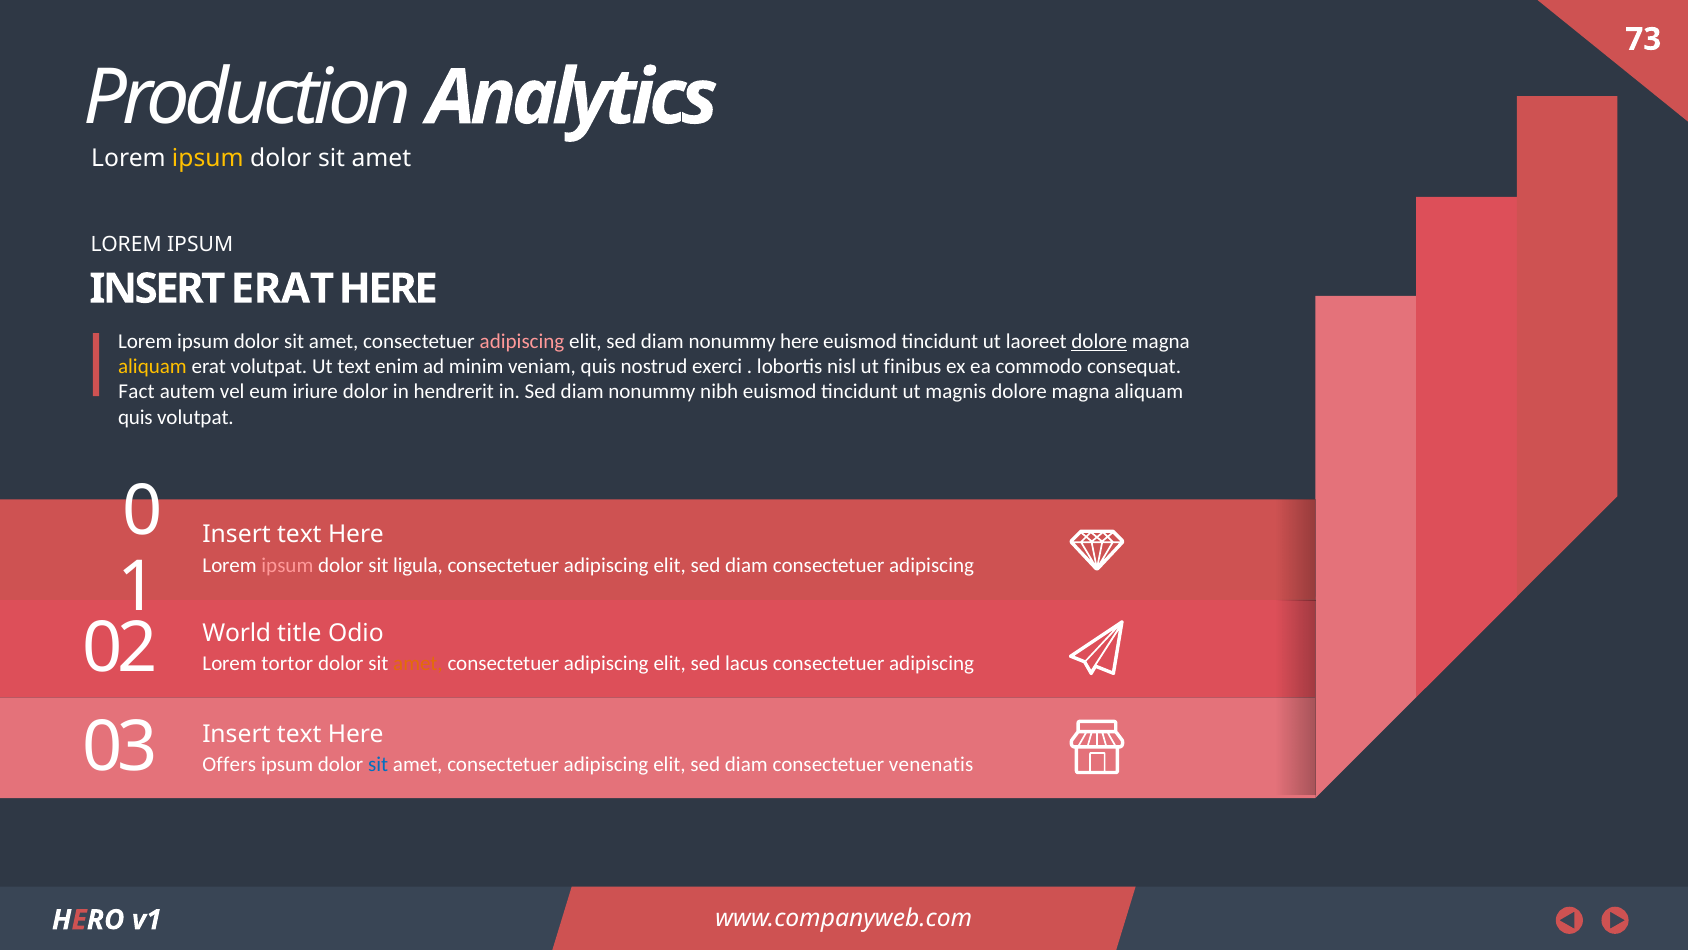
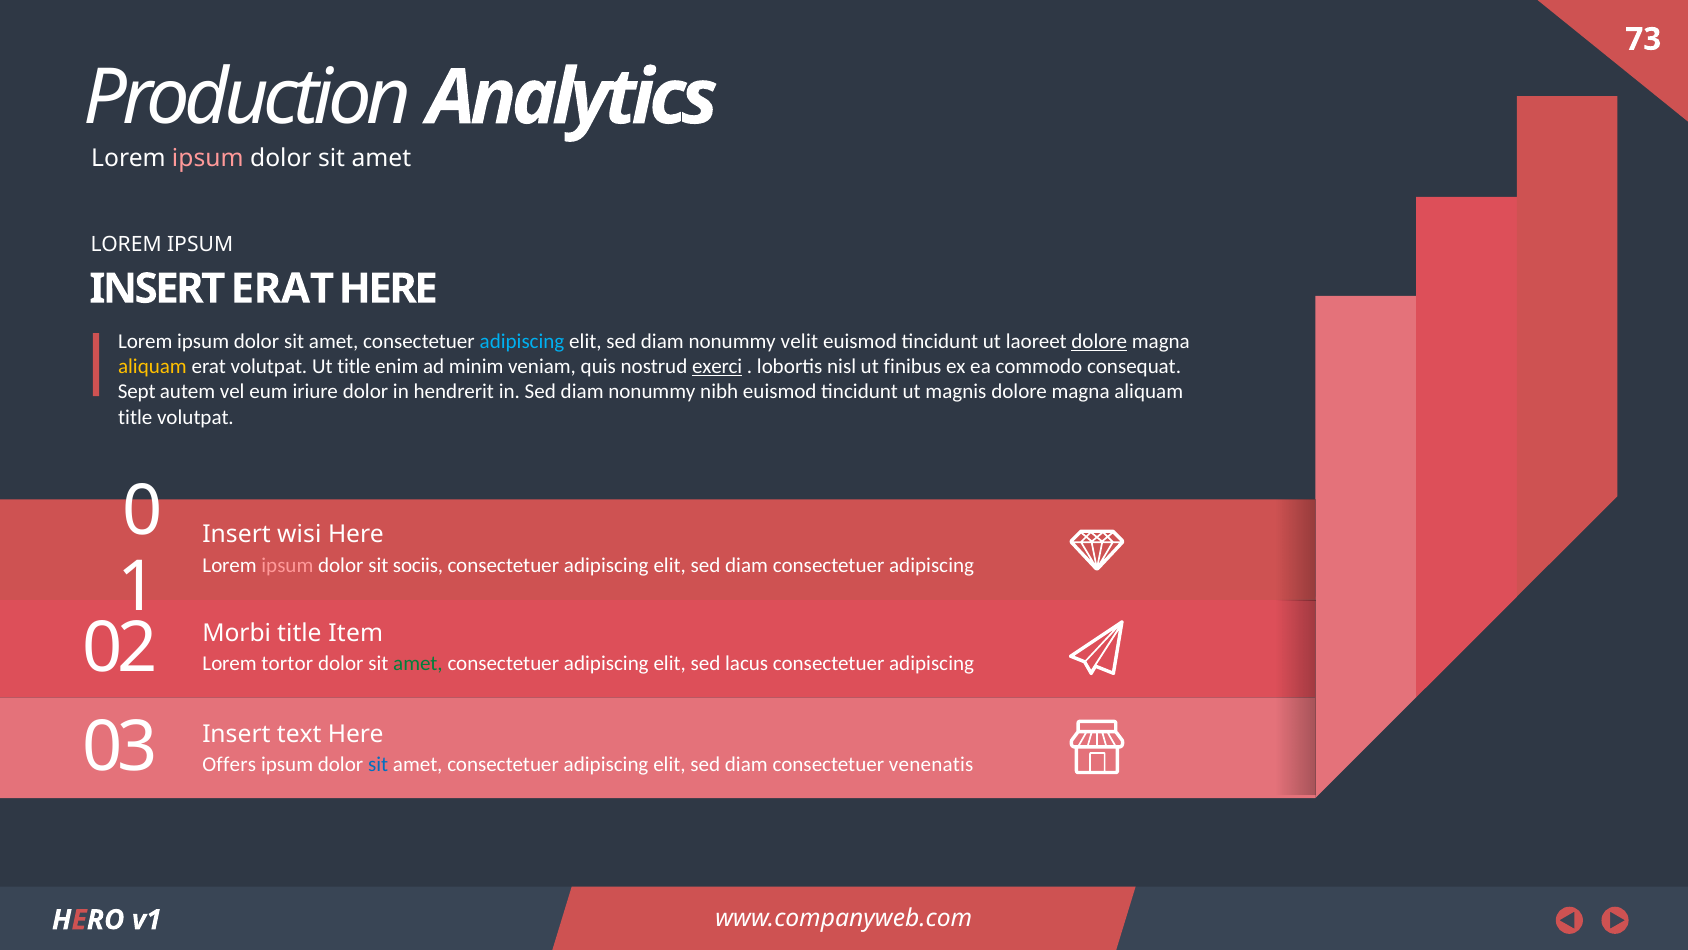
ipsum colour: yellow -> pink (208, 158)
adipiscing colour: pink -> light blue (522, 341)
nonummy here: here -> velit (799, 341)
Ut text: text -> title (354, 366)
exerci underline: none -> present (717, 366)
Fact: Fact -> Sept (137, 392)
quis: quis -> title (135, 417)
text: text -> wisi (299, 534)
ligula: ligula -> sociis (418, 565)
World: World -> Morbi (237, 633)
Odio: Odio -> Item (356, 633)
amet colour: orange -> green (418, 663)
